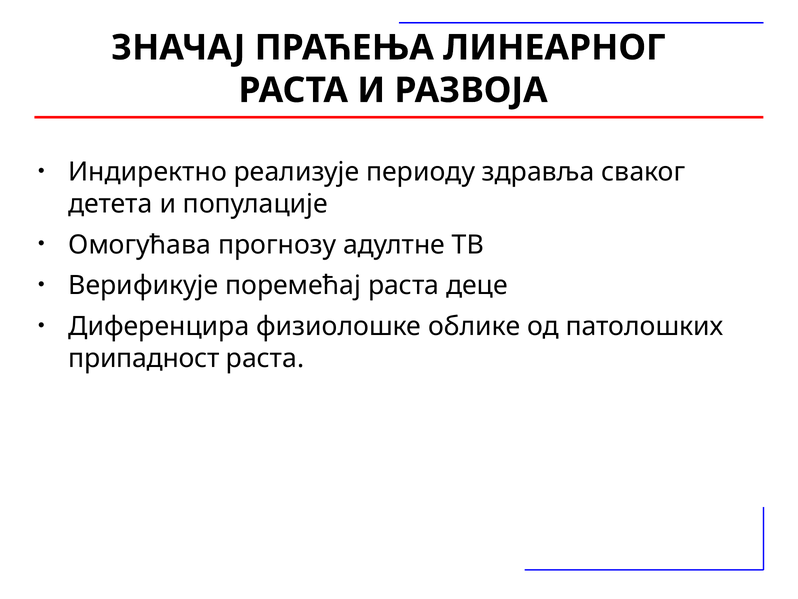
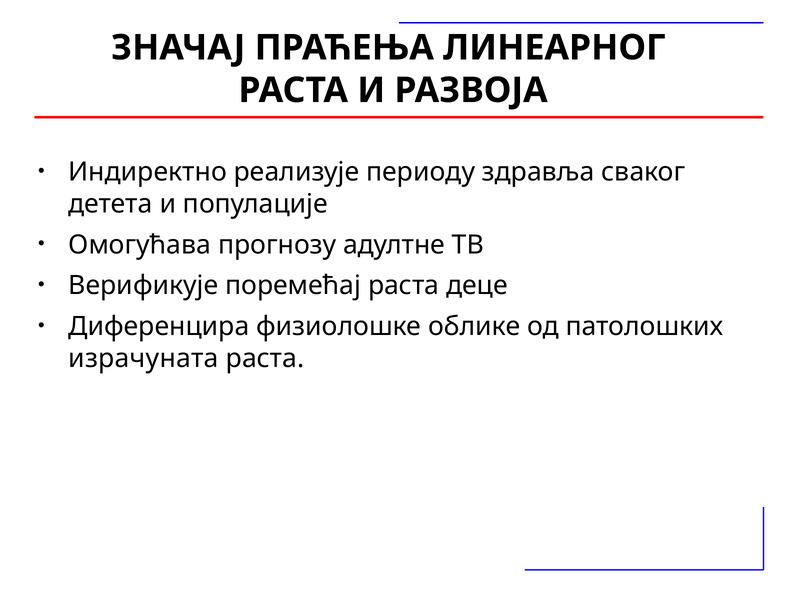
припадност: припадност -> израчуната (144, 358)
